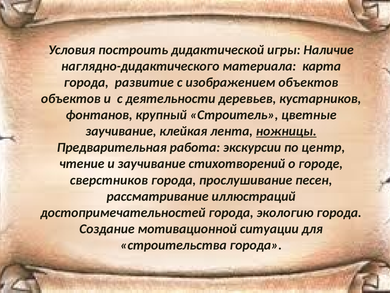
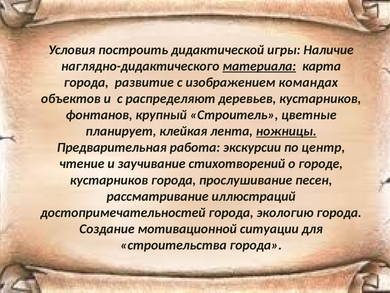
материала underline: none -> present (259, 66)
изображением объектов: объектов -> командах (308, 82)
деятельности: деятельности -> распределяют (170, 99)
заучивание: заучивание -> планирует (121, 131)
сверстников: сверстников -> кустарников (109, 180)
